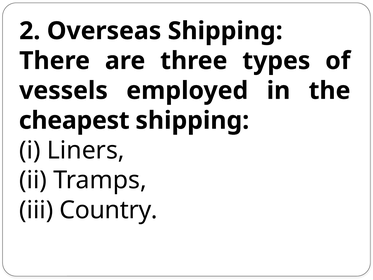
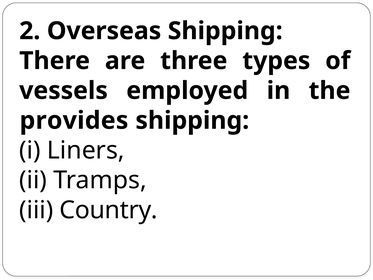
cheapest: cheapest -> provides (74, 120)
